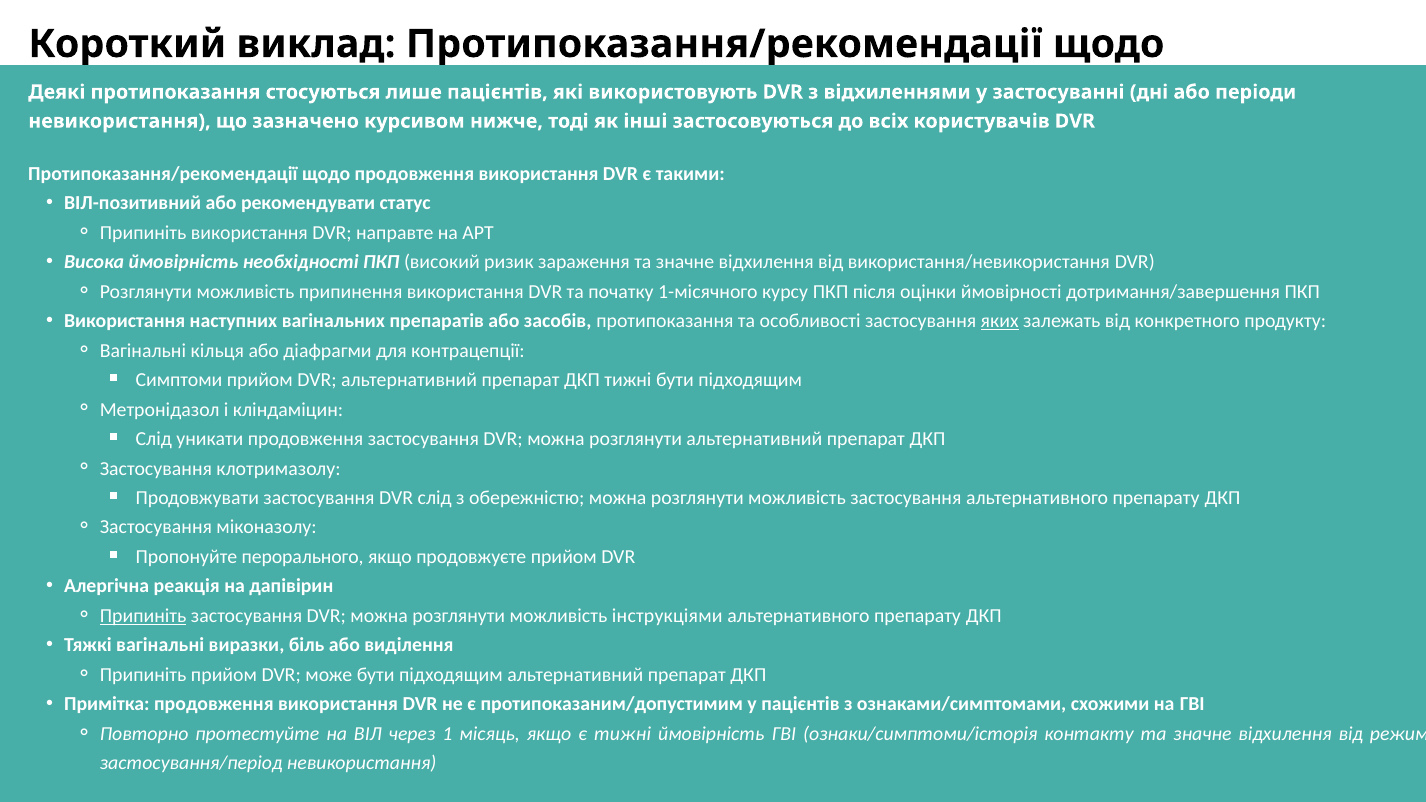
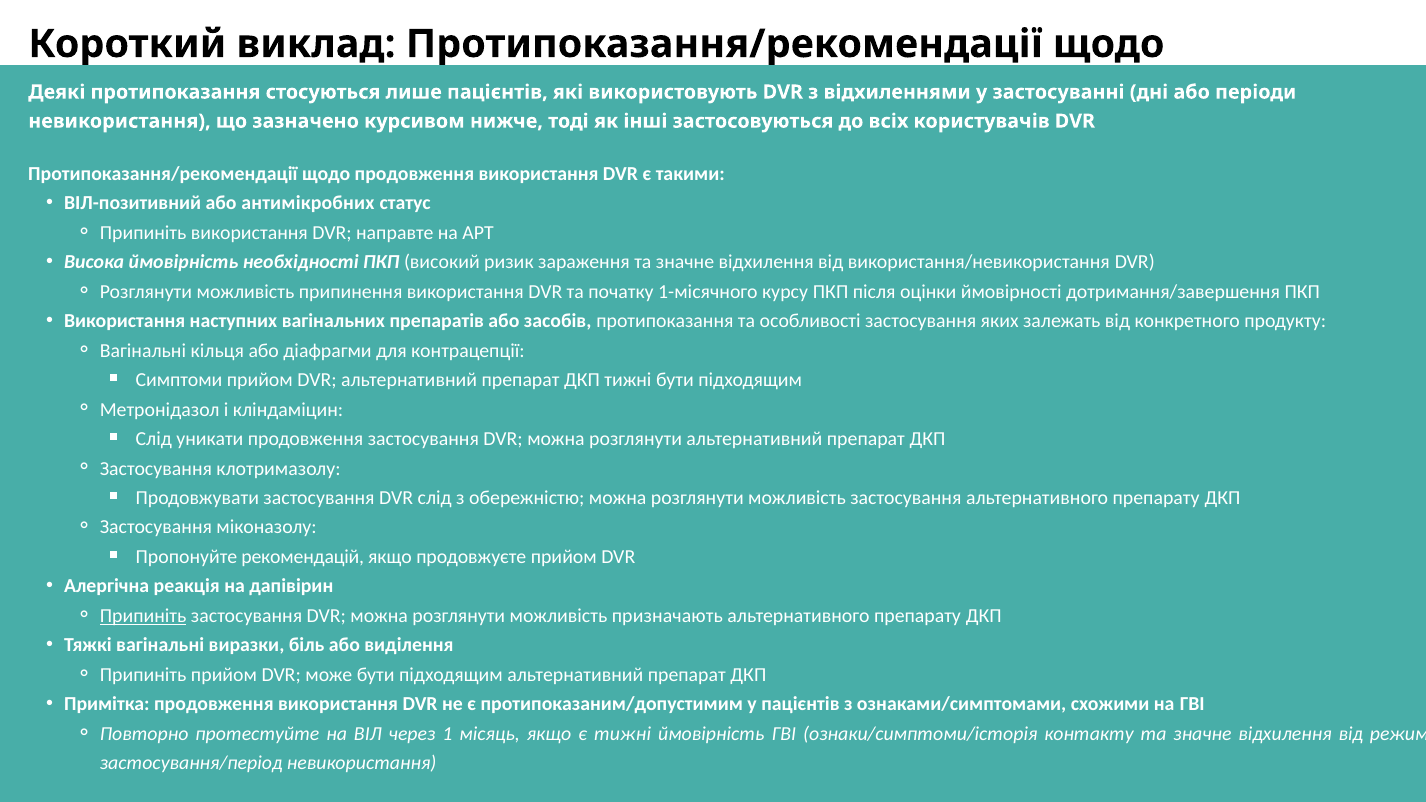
рекомендувати: рекомендувати -> антимікробних (308, 203)
яких underline: present -> none (1000, 321)
перорального: перорального -> рекомендацій (303, 557)
інструкціями: інструкціями -> призначають (667, 616)
